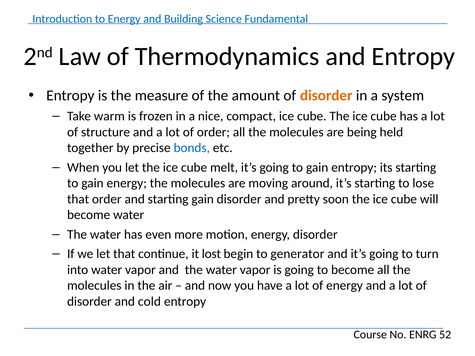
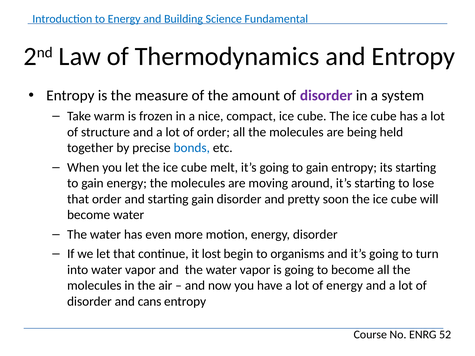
disorder colour: orange -> purple (326, 96)
generator: generator -> organisms (298, 254)
cold: cold -> cans (150, 302)
